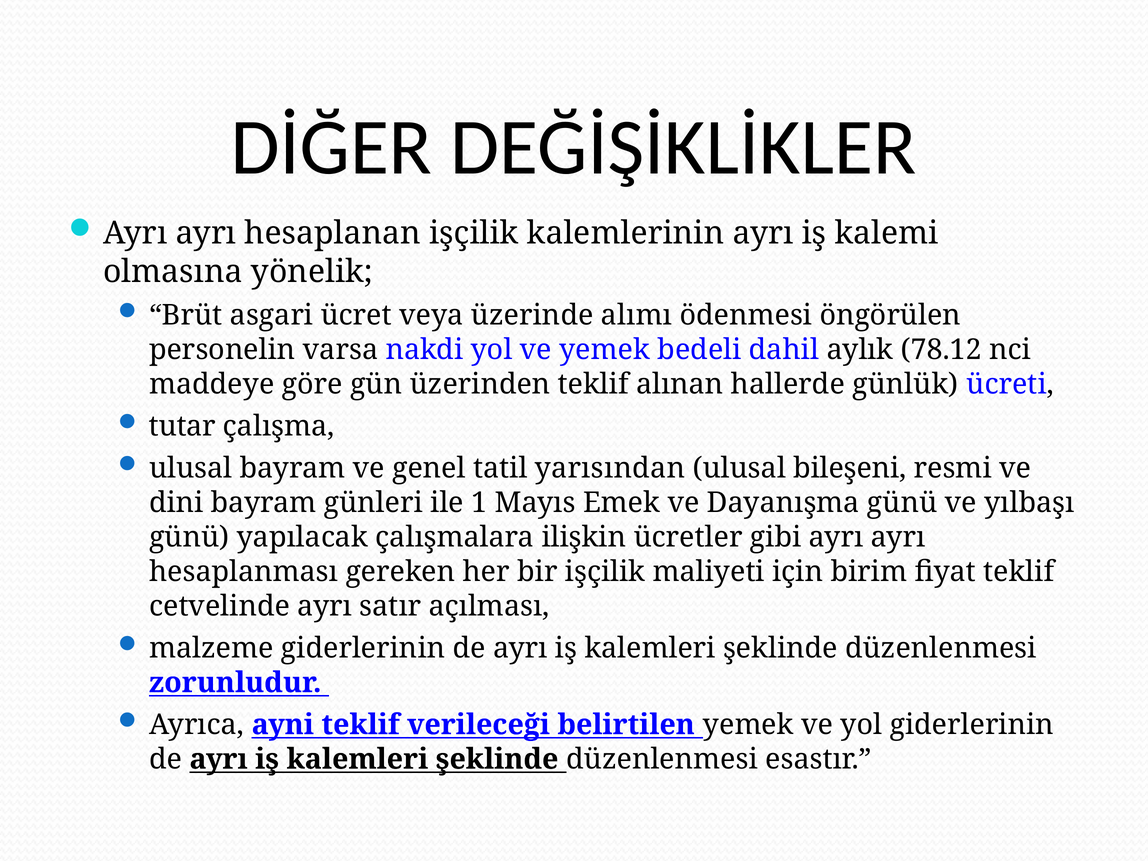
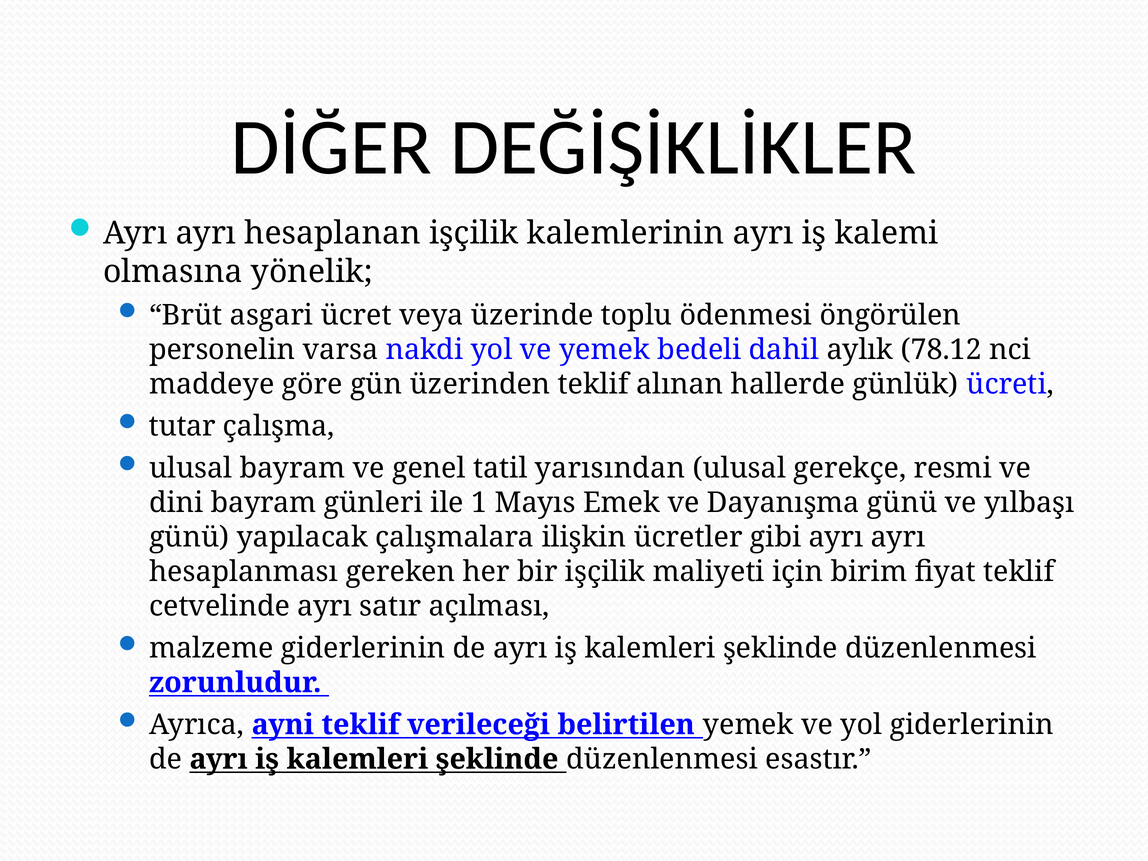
alımı: alımı -> toplu (637, 315)
bileşeni: bileşeni -> gerekçe (850, 468)
